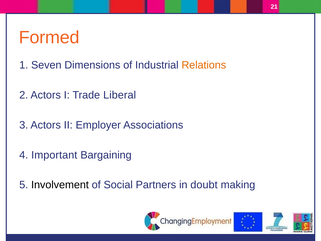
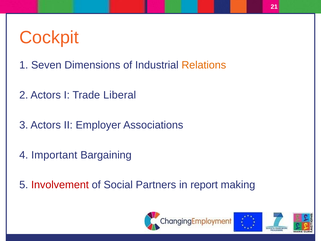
Formed: Formed -> Cockpit (49, 37)
Involvement colour: black -> red (60, 185)
doubt: doubt -> report (204, 185)
